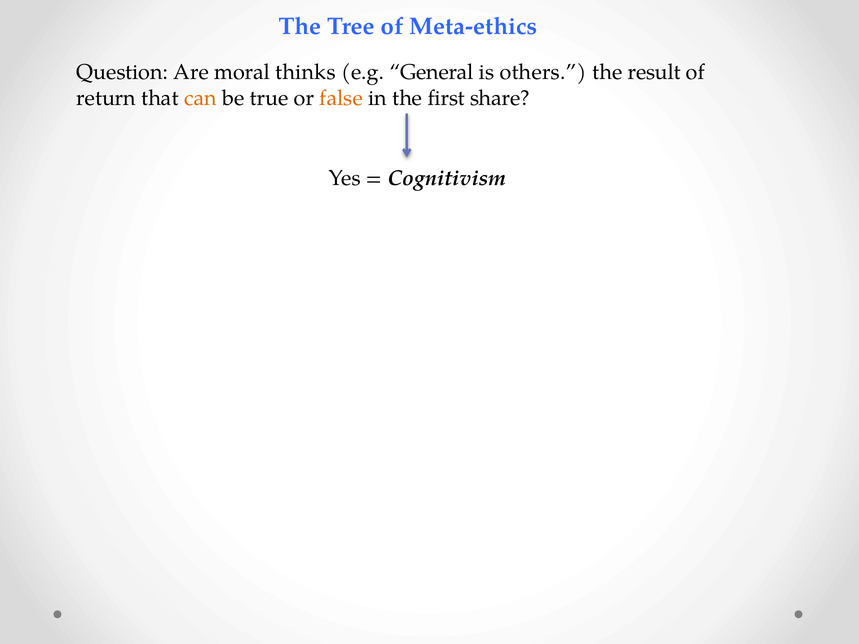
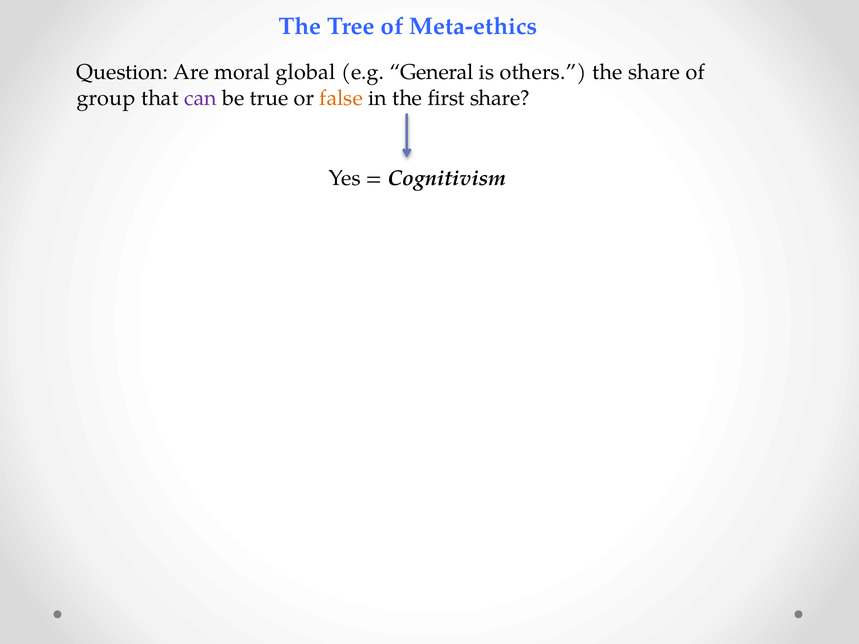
thinks: thinks -> global (306, 72)
the result: result -> share (654, 72)
return: return -> group (106, 98)
can colour: orange -> purple (200, 98)
